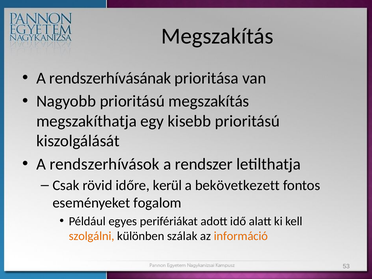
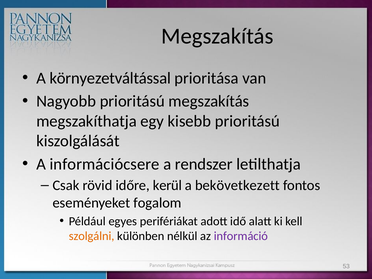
rendszerhívásának: rendszerhívásának -> környezetváltással (110, 78)
rendszerhívások: rendszerhívások -> információcsere (105, 164)
szálak: szálak -> nélkül (182, 236)
információ colour: orange -> purple (241, 236)
